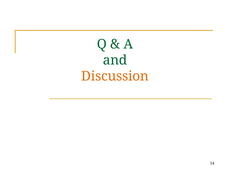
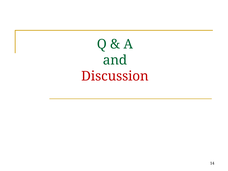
Discussion colour: orange -> red (115, 76)
